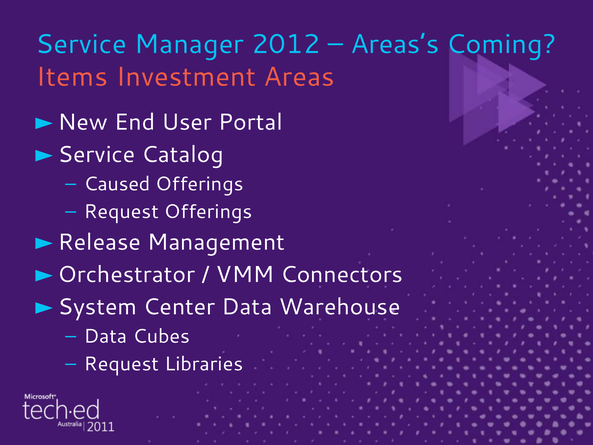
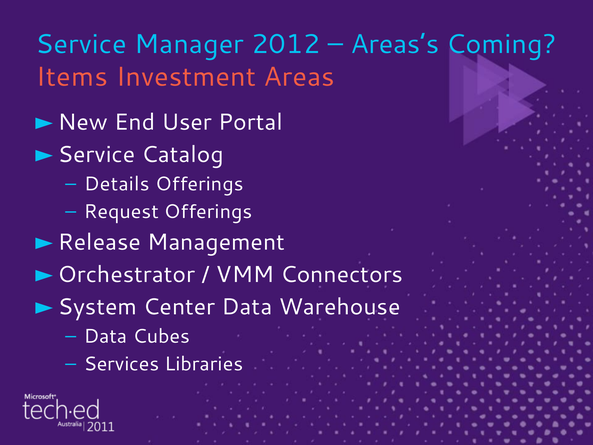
Caused: Caused -> Details (117, 184)
Request: Request -> Services (121, 364)
